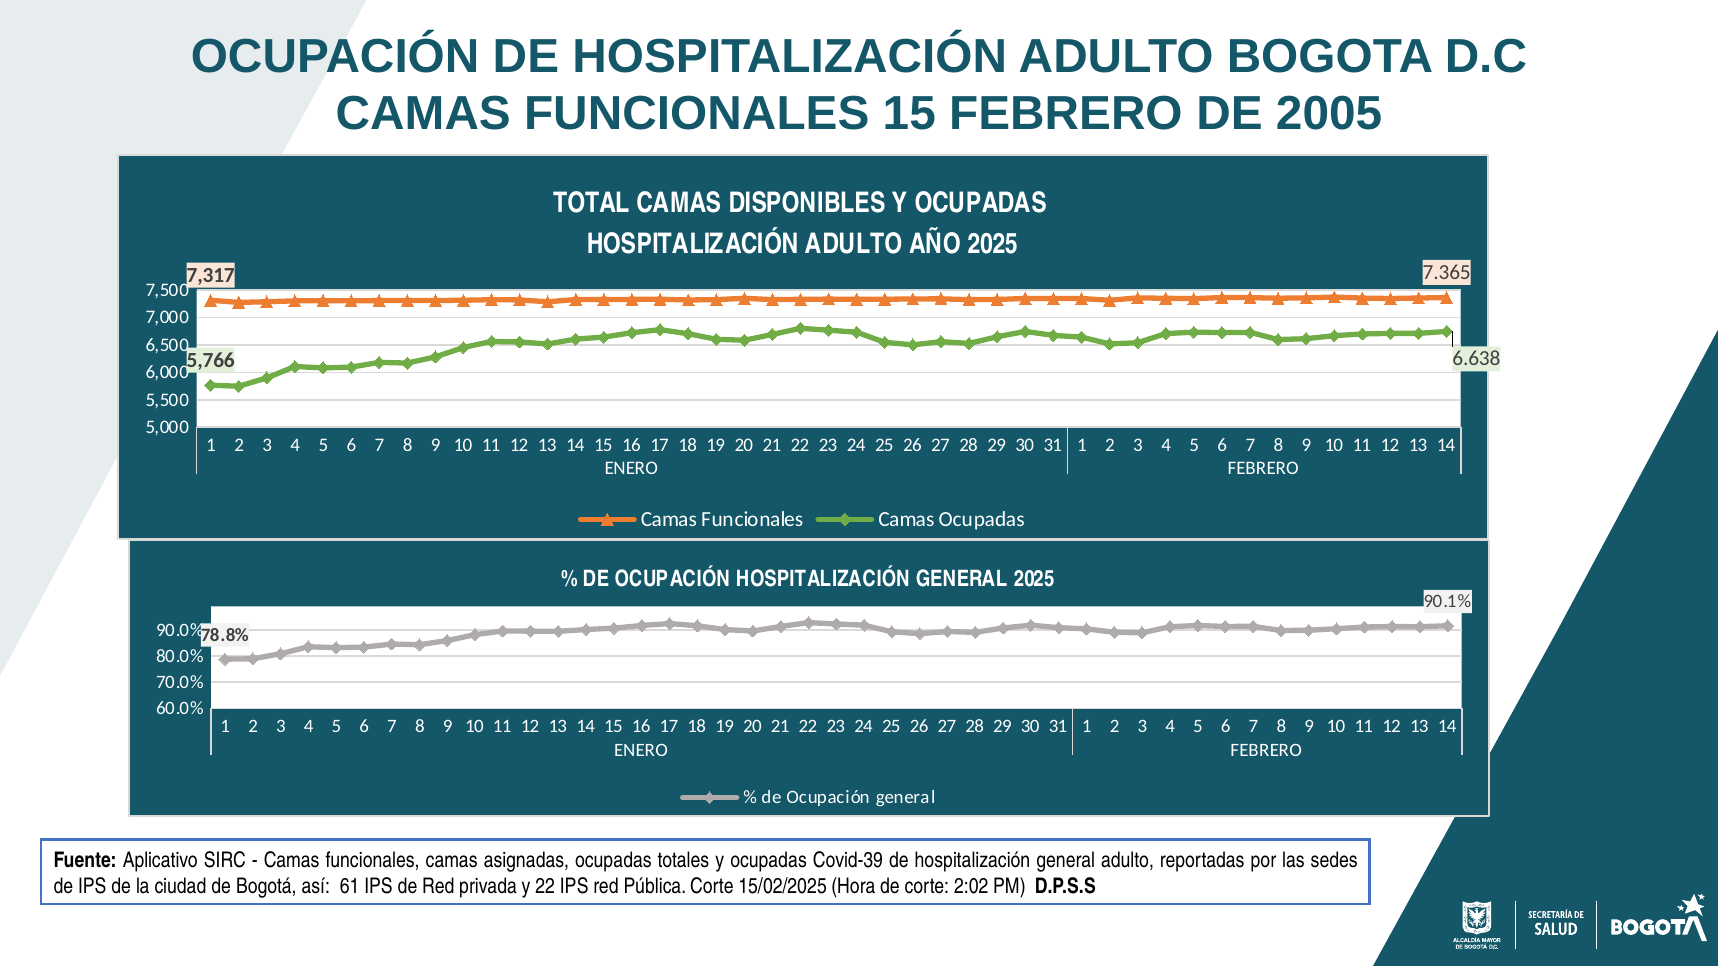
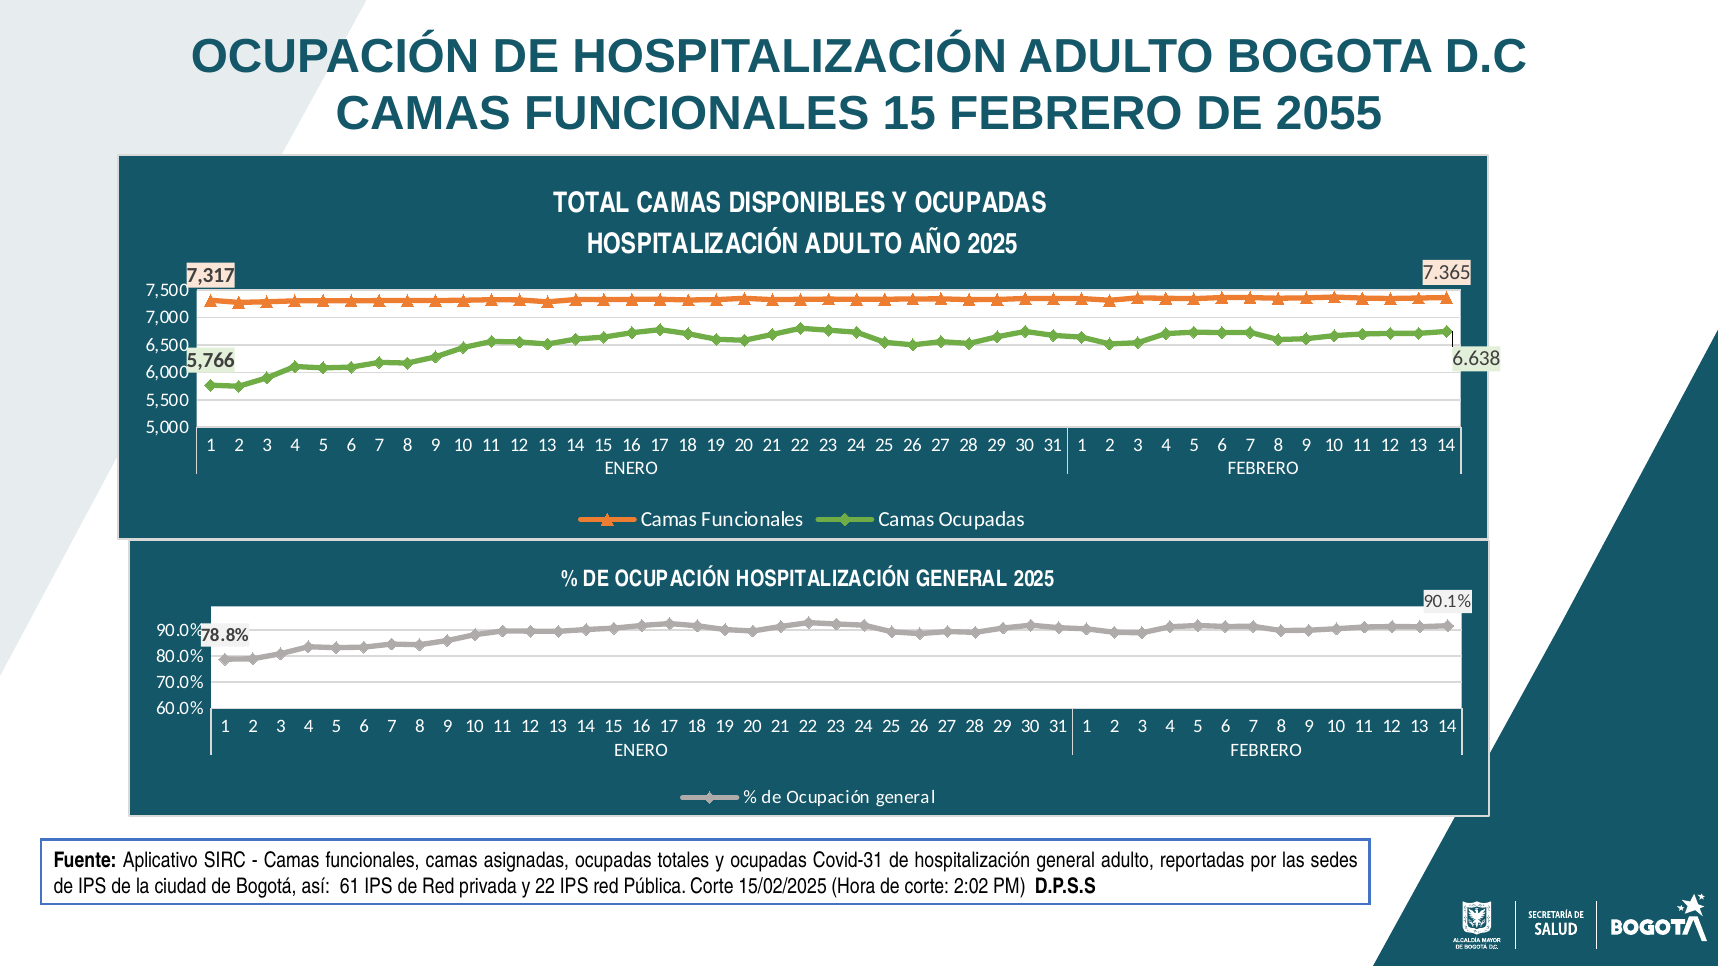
2005: 2005 -> 2055 (1329, 114)
Covid-39: Covid-39 -> Covid-31 (848, 861)
